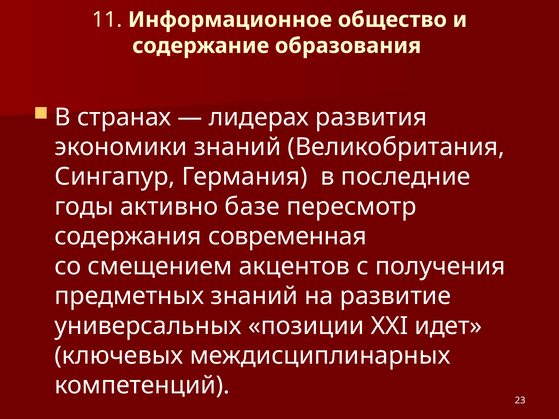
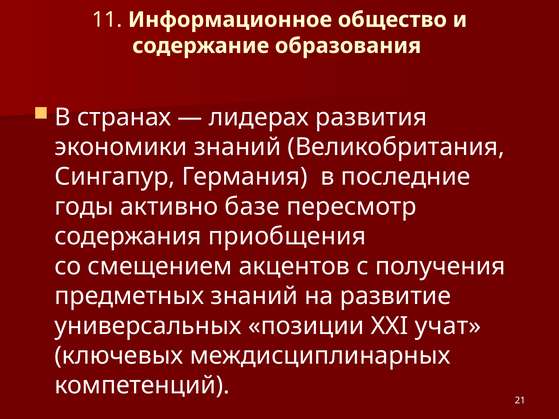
современная: современная -> приобщения (287, 237)
идет: идет -> учат (448, 326)
23: 23 -> 21 (520, 401)
